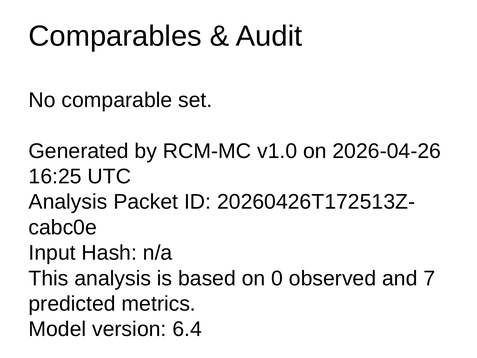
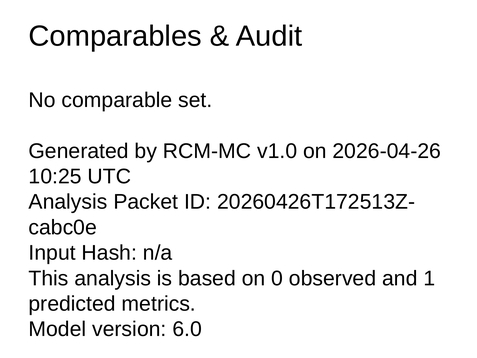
16:25: 16:25 -> 10:25 (55, 176)
7: 7 -> 1 (429, 278)
6.4: 6.4 -> 6.0 (187, 329)
